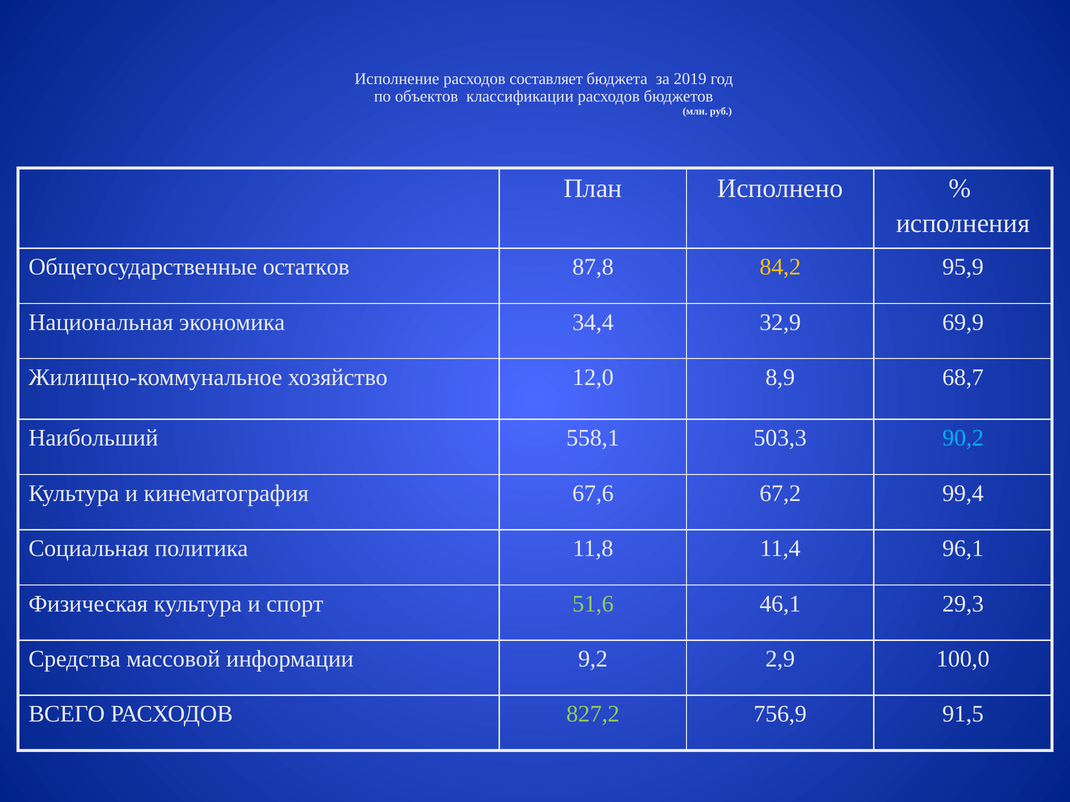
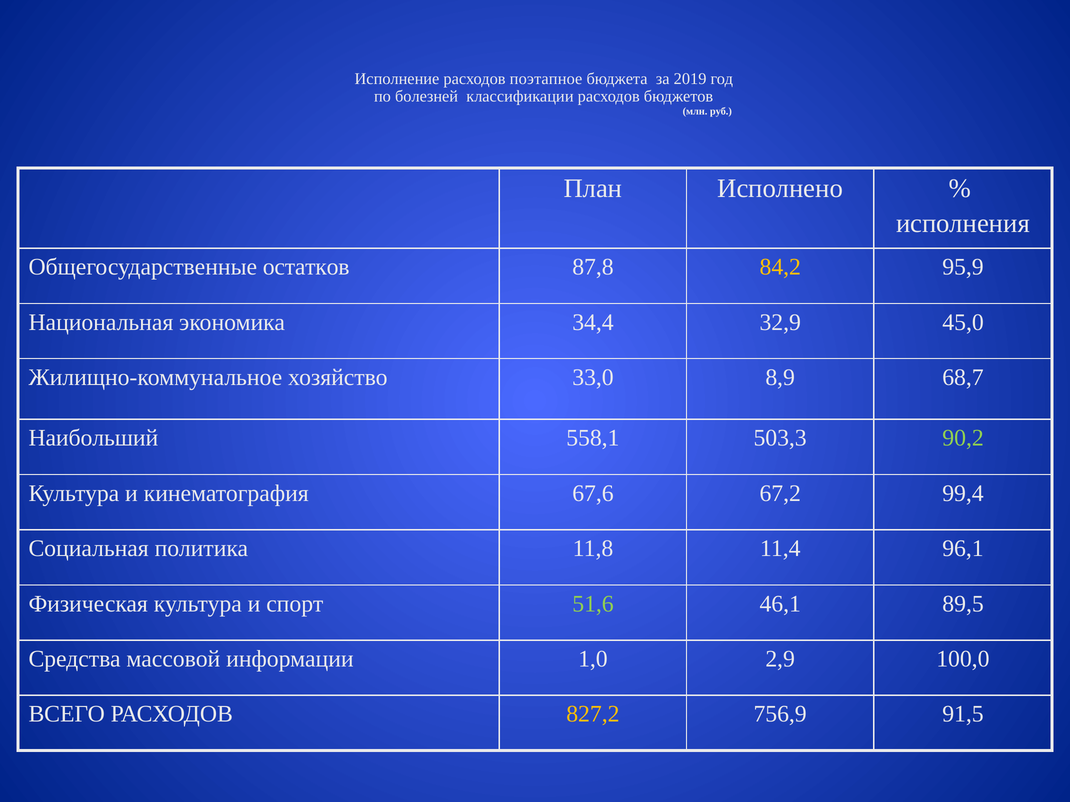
составляет: составляет -> поэтапное (546, 79)
объектов: объектов -> болезней (427, 96)
69,9: 69,9 -> 45,0 (963, 322)
12,0: 12,0 -> 33,0 (593, 378)
90,2 colour: light blue -> light green (963, 438)
29,3: 29,3 -> 89,5 (963, 604)
9,2: 9,2 -> 1,0 (593, 659)
827,2 colour: light green -> yellow (593, 714)
